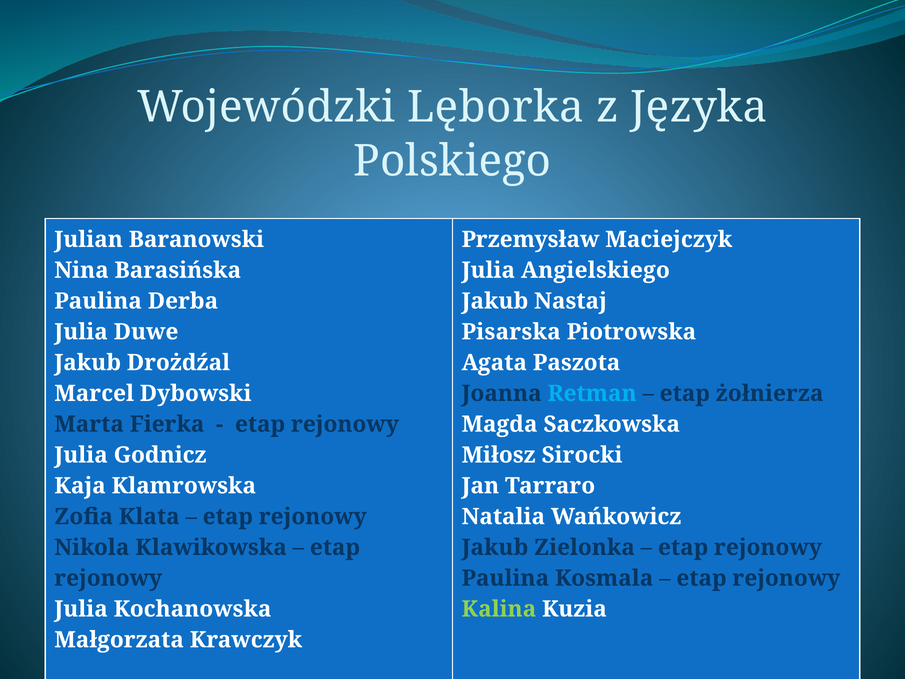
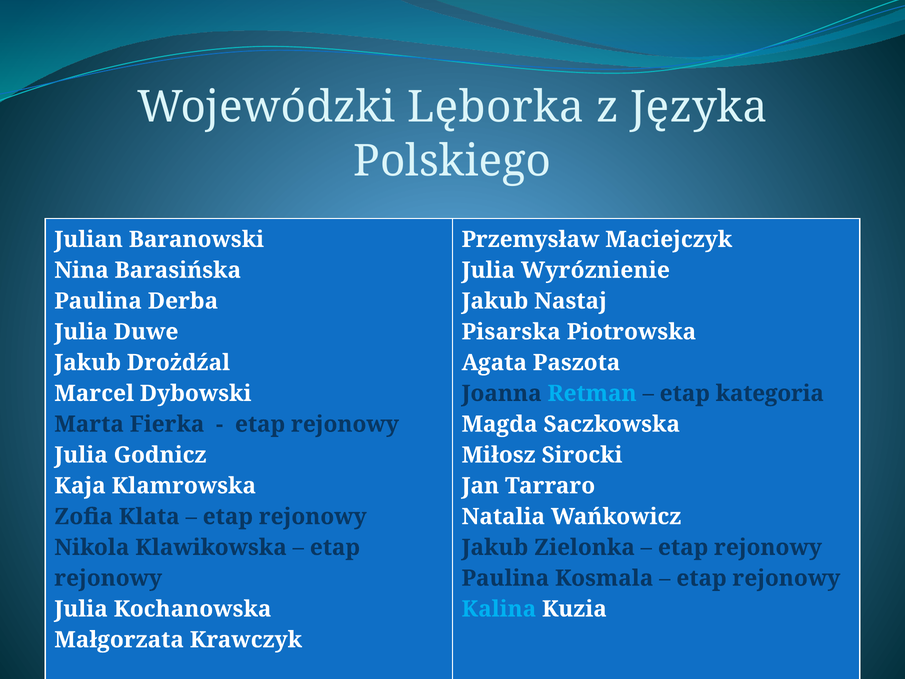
Angielskiego: Angielskiego -> Wyróznienie (595, 270)
żołnierza: żołnierza -> kategoria (770, 393)
Kalina colour: light green -> light blue (499, 609)
